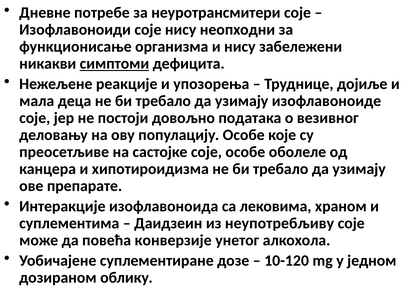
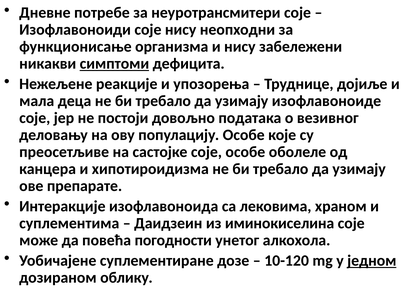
неупотребљиву: неупотребљиву -> иминокиселина (280, 223)
конверзије: конверзије -> погодности (173, 240)
једном underline: none -> present (372, 260)
